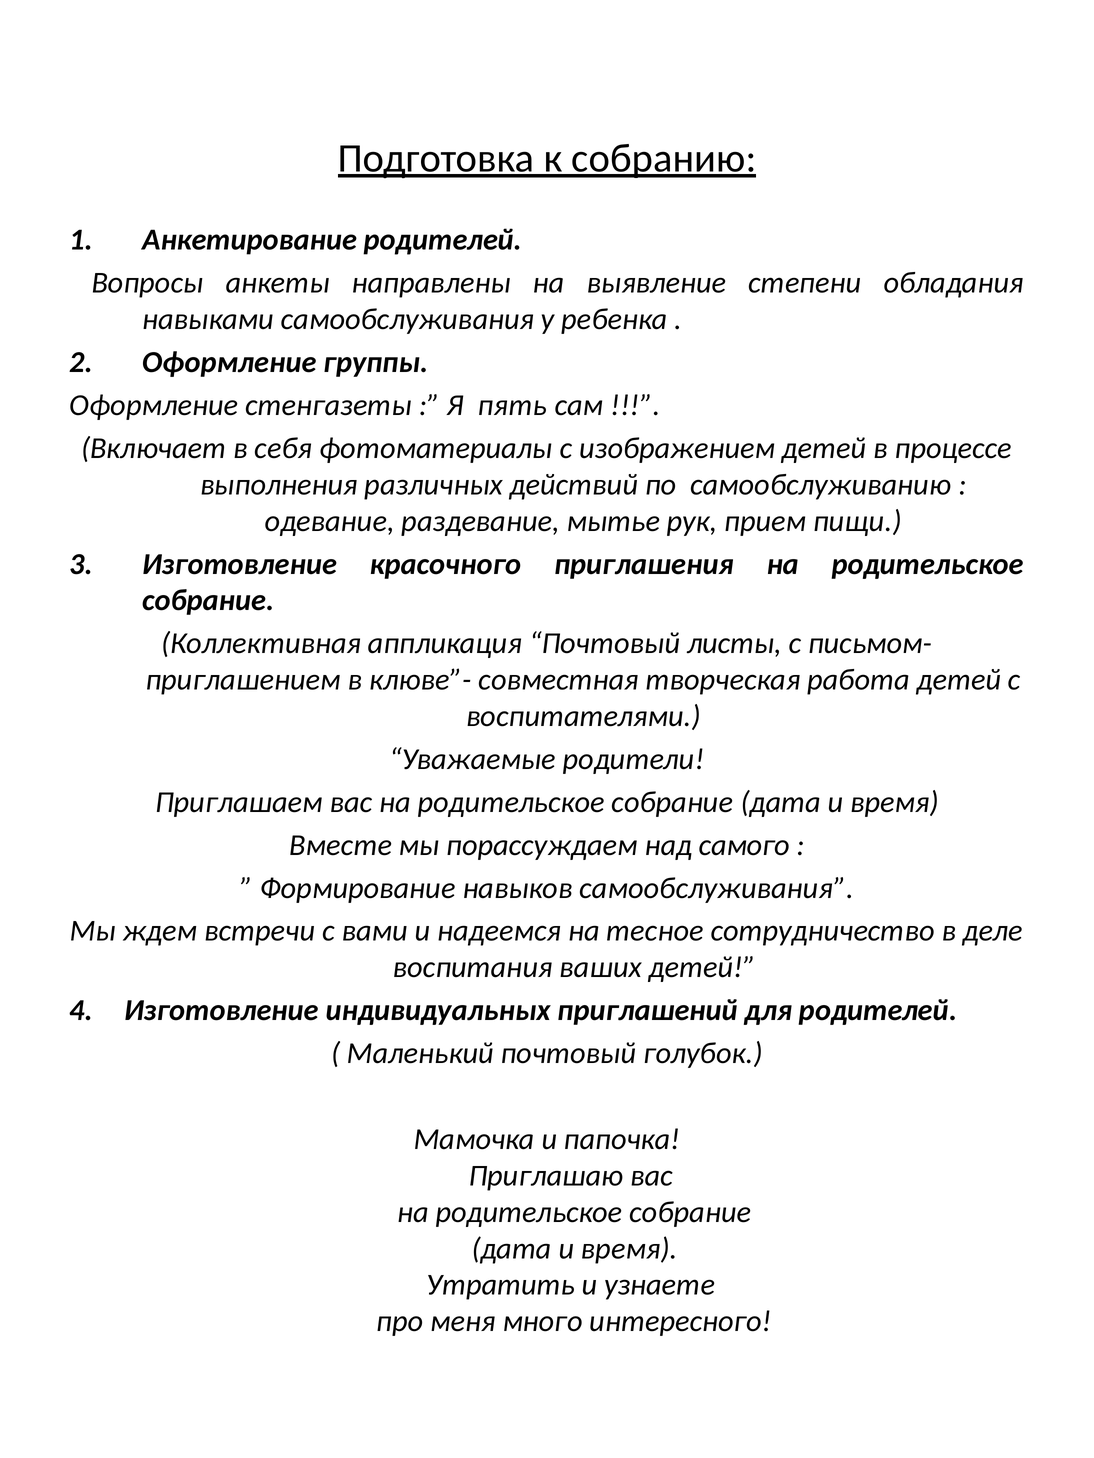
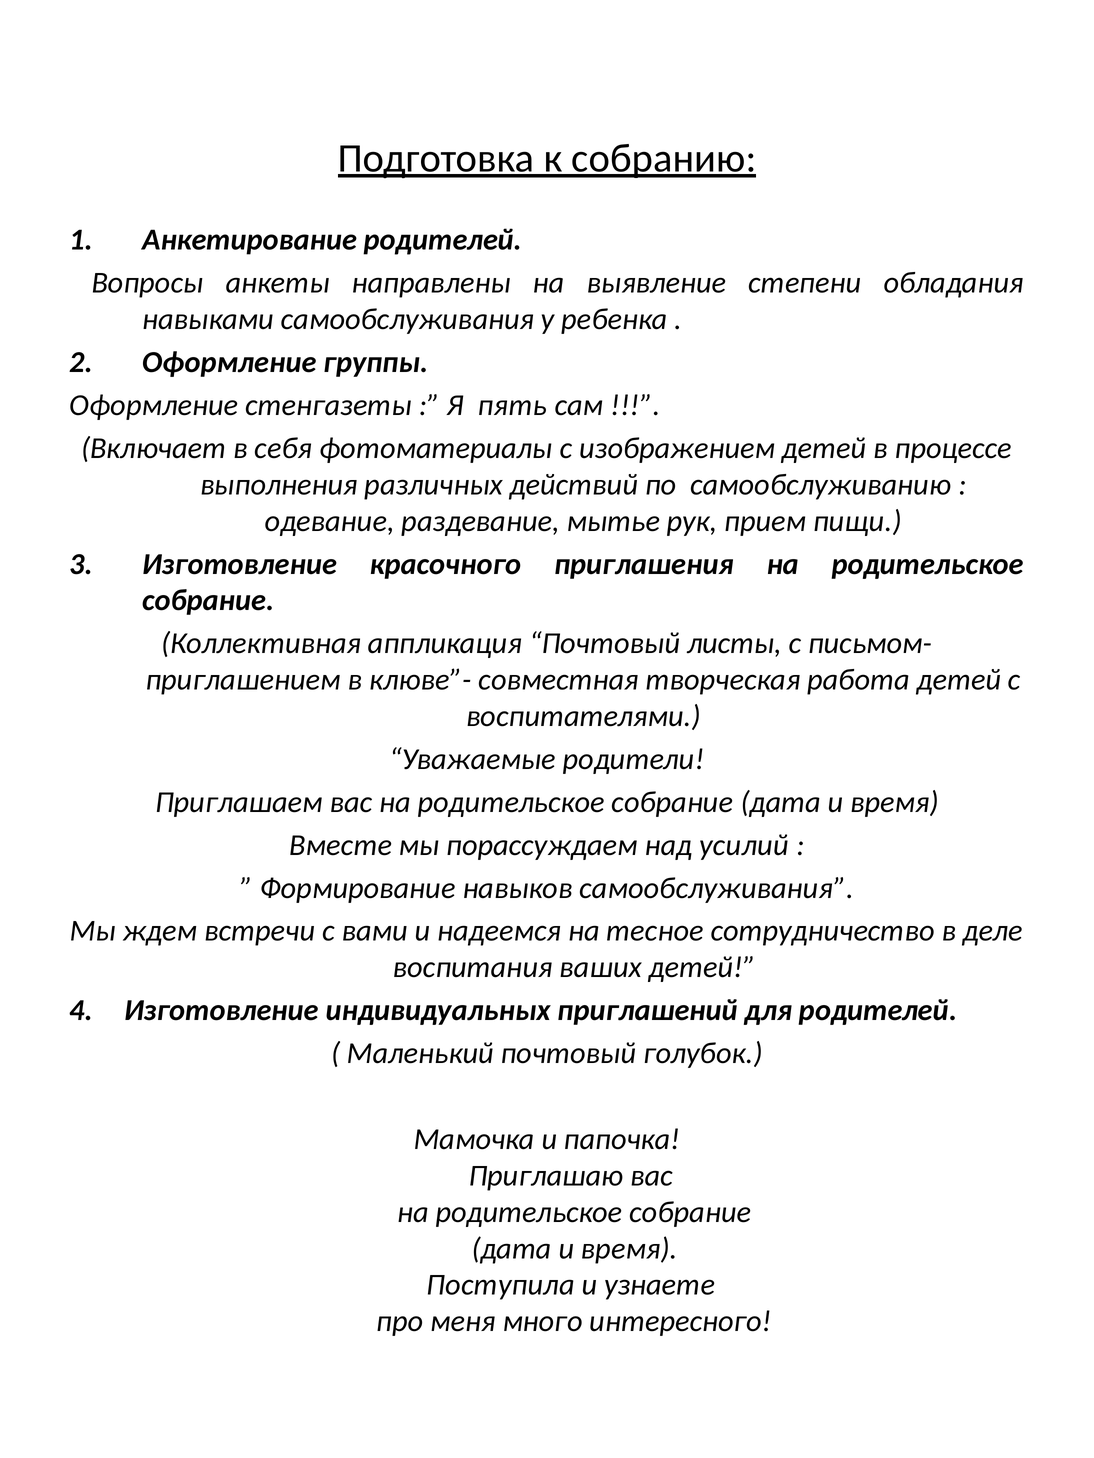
самого: самого -> усилий (744, 845)
Утратить: Утратить -> Поступила (501, 1286)
